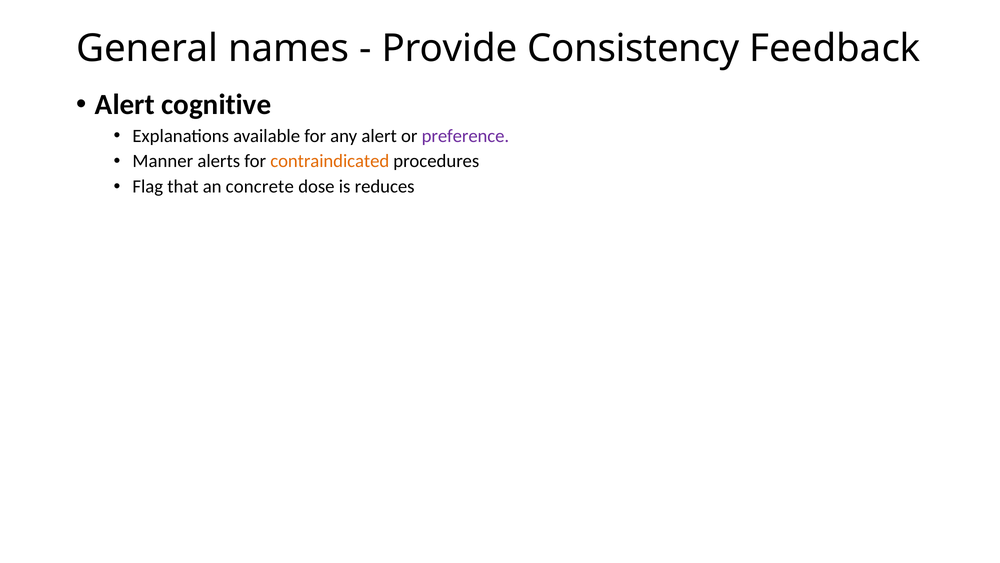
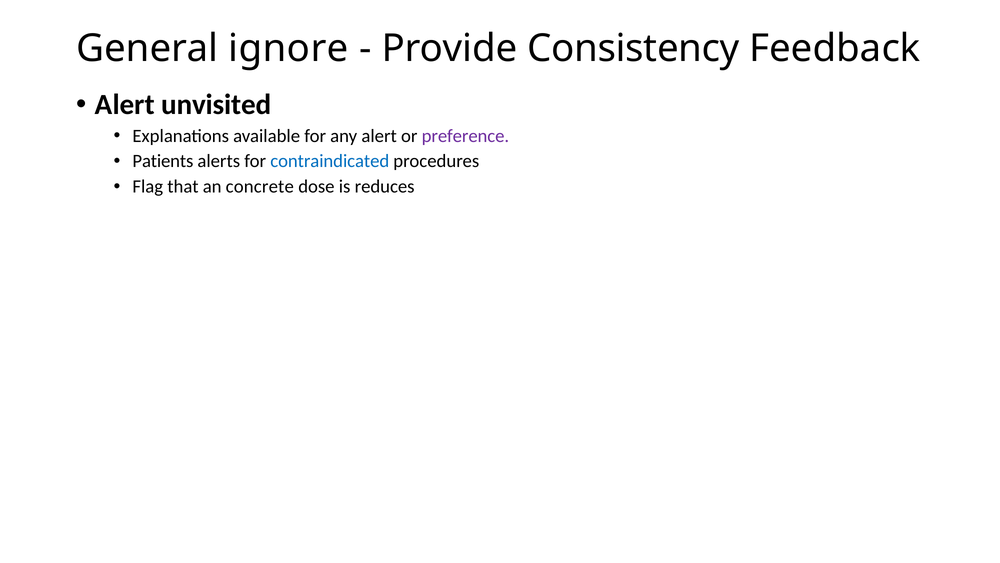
names: names -> ignore (288, 48)
cognitive: cognitive -> unvisited (216, 105)
Manner: Manner -> Patients (163, 161)
contraindicated colour: orange -> blue (330, 161)
